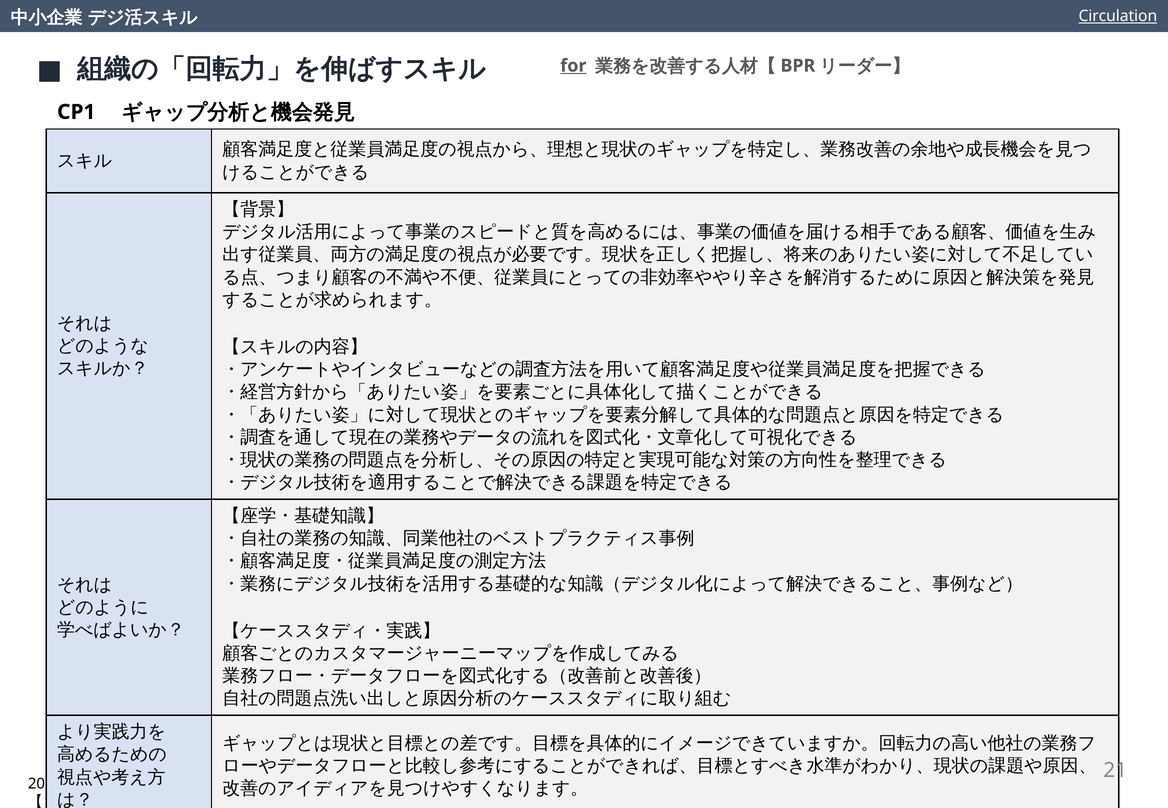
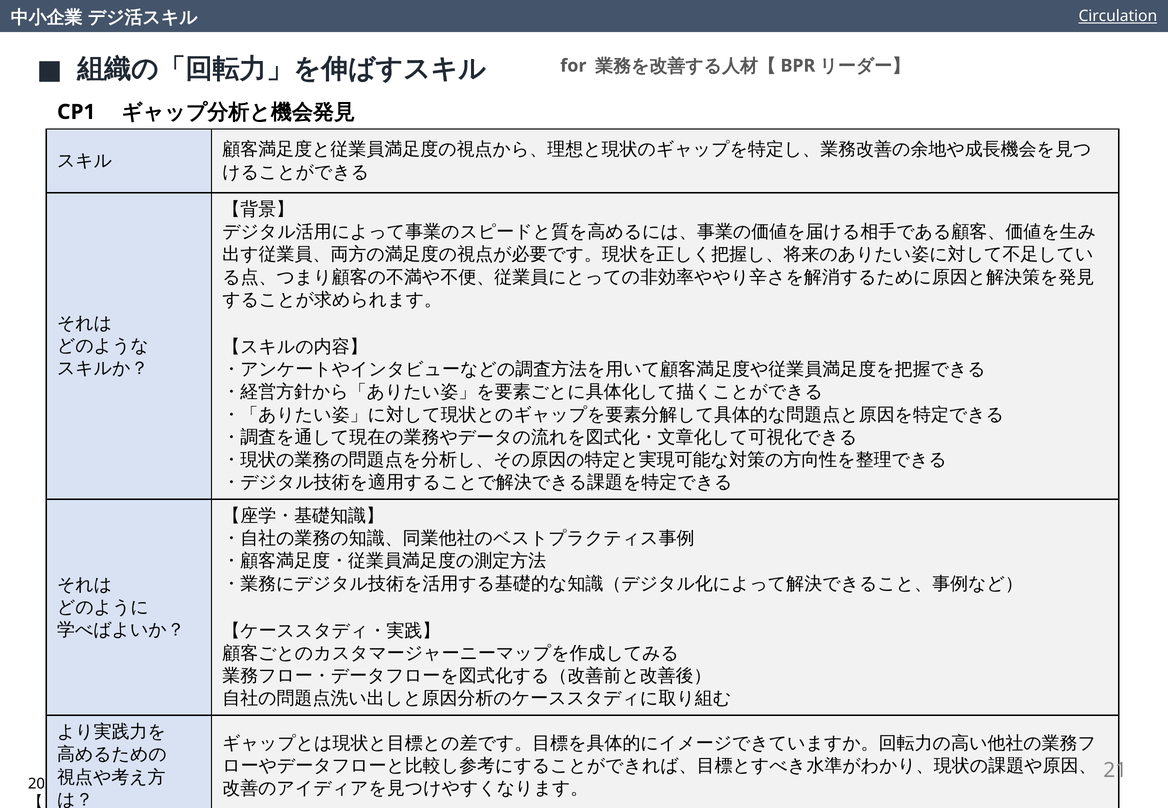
for underline: present -> none (573, 66)
